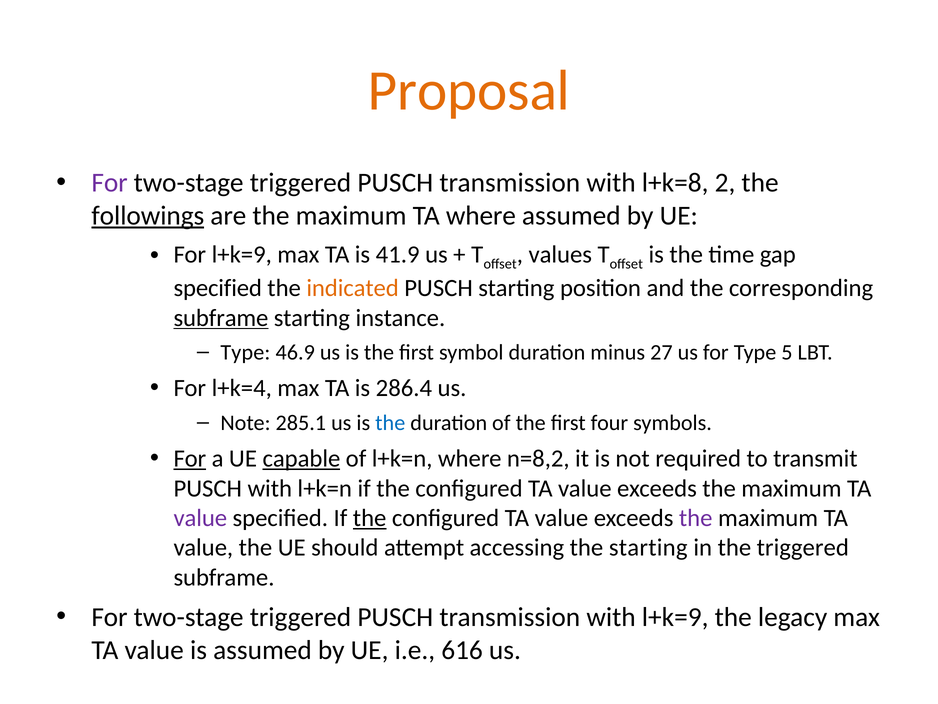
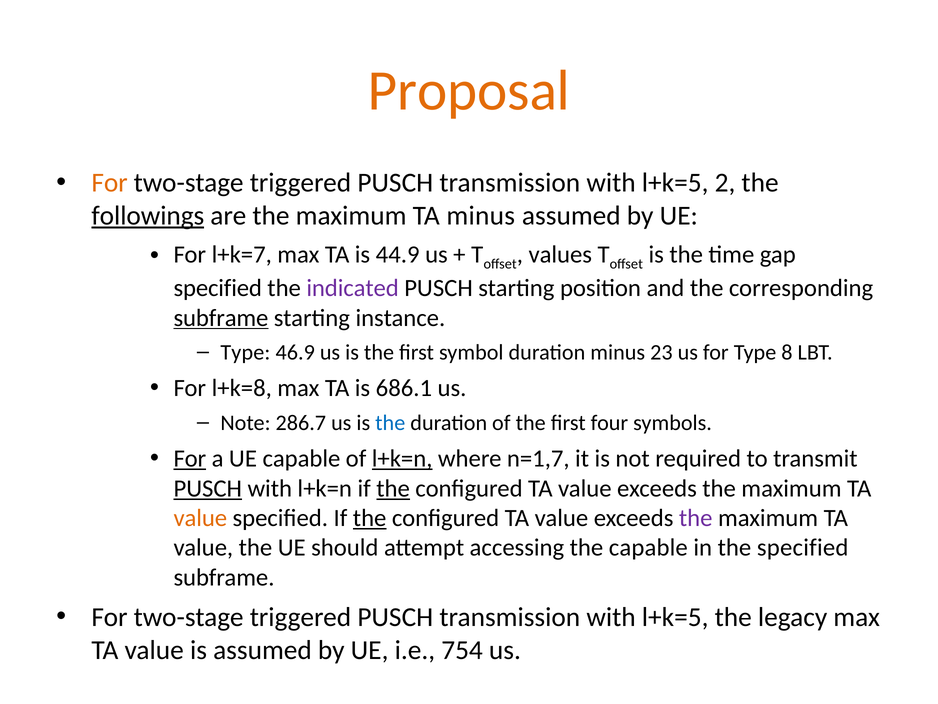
For colour: purple -> orange (110, 183)
l+k=8: l+k=8 -> l+k=5 (675, 183)
TA where: where -> minus (481, 216)
For l+k=9: l+k=9 -> l+k=7 (242, 254)
41.9: 41.9 -> 44.9 (398, 254)
indicated colour: orange -> purple (353, 288)
27: 27 -> 23 (661, 352)
5: 5 -> 8 (787, 352)
l+k=4: l+k=4 -> l+k=8 (242, 388)
286.4: 286.4 -> 686.1 (404, 388)
285.1: 285.1 -> 286.7 (301, 422)
capable underline: present -> none (301, 458)
l+k=n underline: none -> present (402, 458)
n=8,2: n=8,2 -> n=1,7 (538, 458)
PUSCH underline: none -> present (208, 488)
the underline: none -> present (393, 488)
value colour: purple -> orange (200, 518)
the starting: starting -> capable (648, 547)
the triggered: triggered -> specified (803, 547)
l+k=9: l+k=9 -> l+k=5 (675, 617)
616: 616 -> 754 (462, 650)
